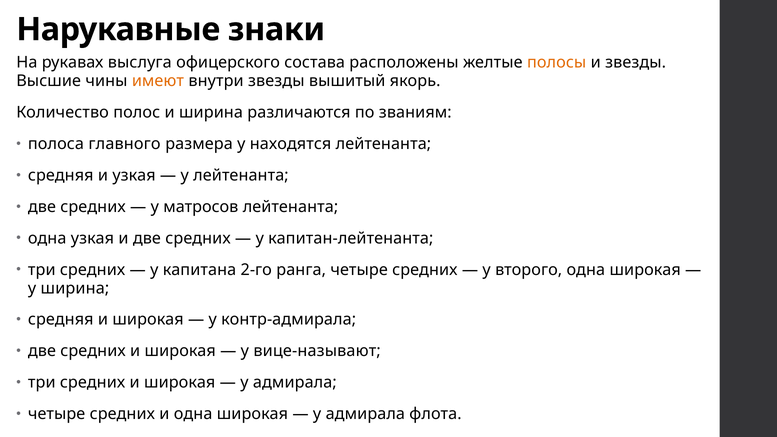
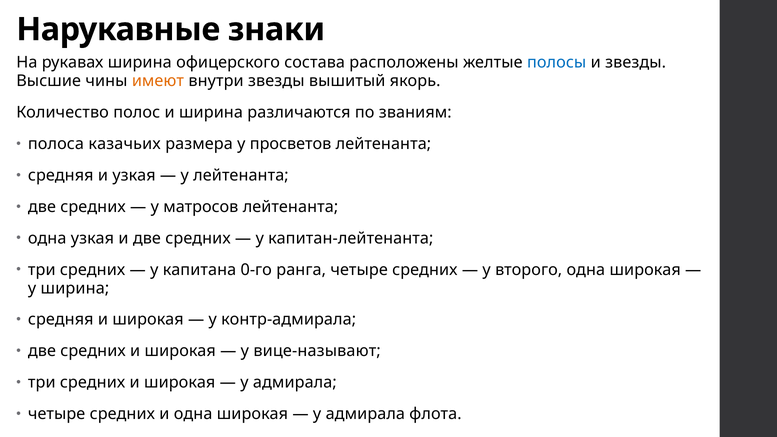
рукавах выслуга: выслуга -> ширина (140, 62)
полосы colour: orange -> blue (557, 62)
главного: главного -> казачьих (125, 144)
находятся: находятся -> просветов (291, 144)
2-го: 2-го -> 0-го (256, 270)
